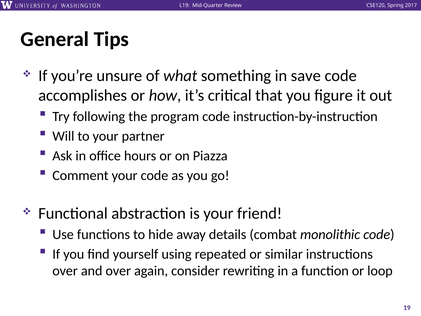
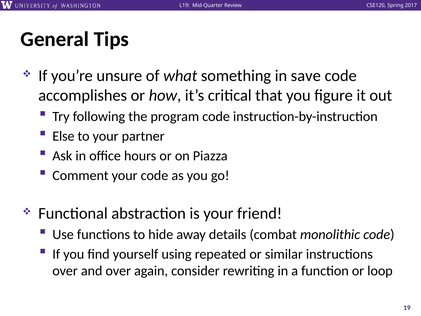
Will: Will -> Else (63, 136)
